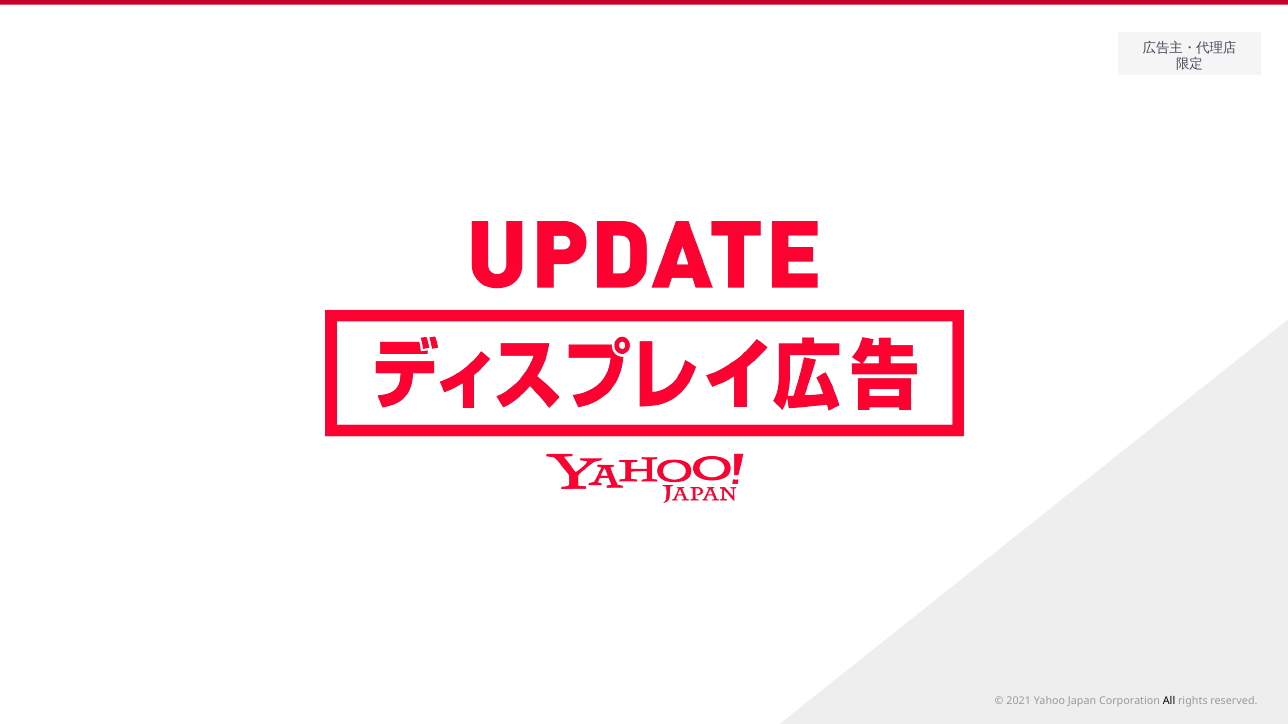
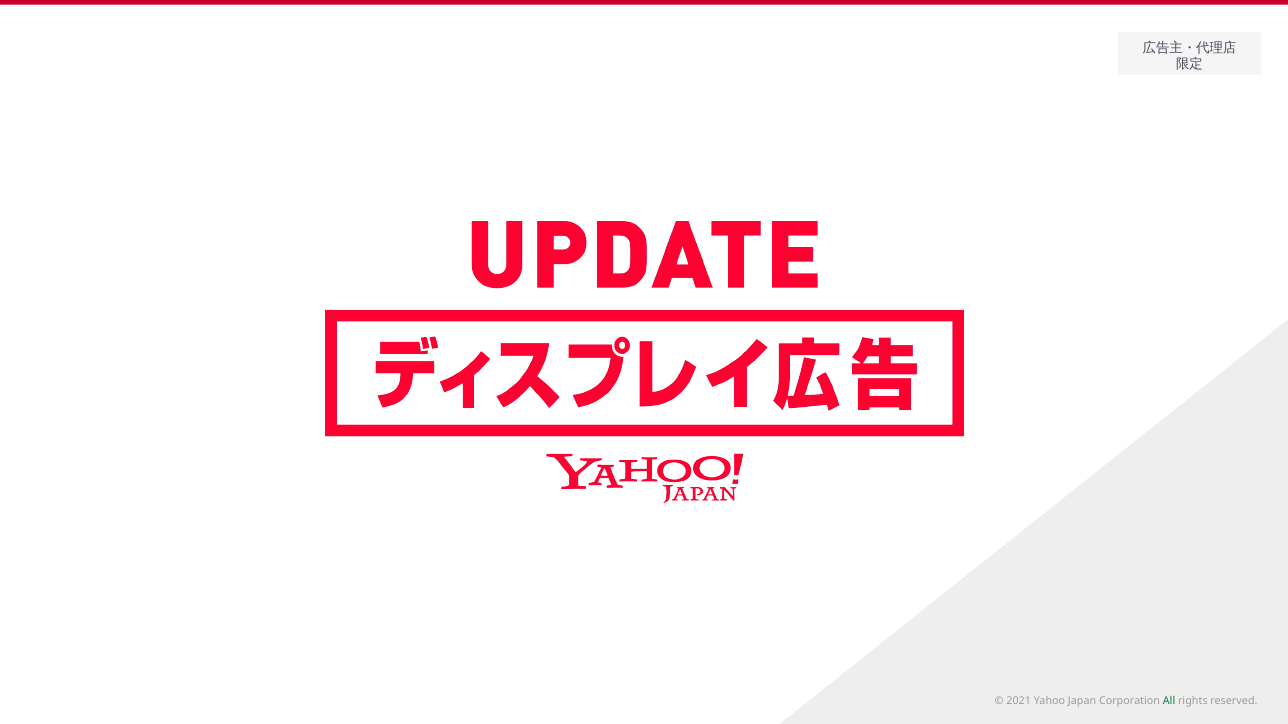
All colour: black -> green (1169, 701)
